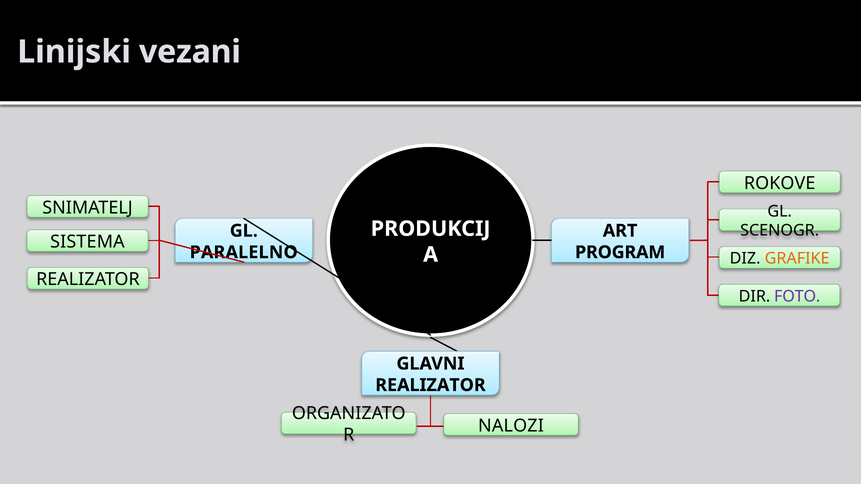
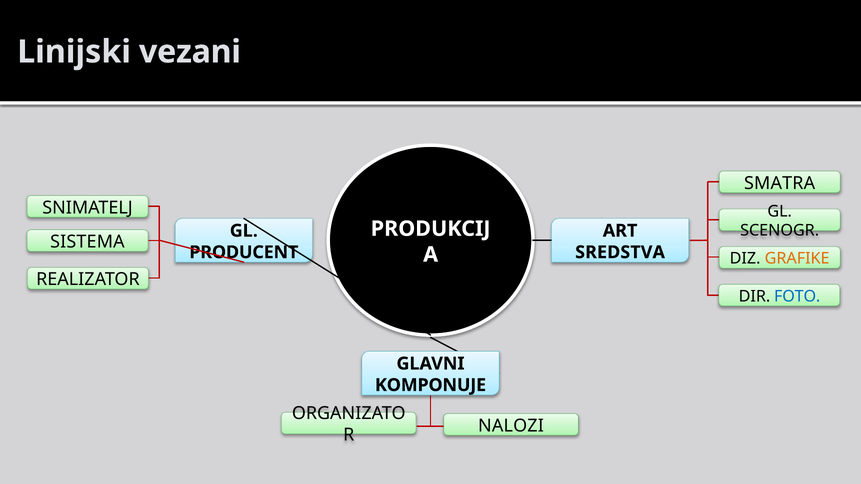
ROKOVE: ROKOVE -> SMATRA (780, 183)
PARALELNO: PARALELNO -> PRODUCENT (244, 252)
PROGRAM: PROGRAM -> SREDSTVA (620, 252)
FOTO colour: purple -> blue (797, 296)
REALIZATOR: REALIZATOR -> KOMPONUJE (431, 385)
